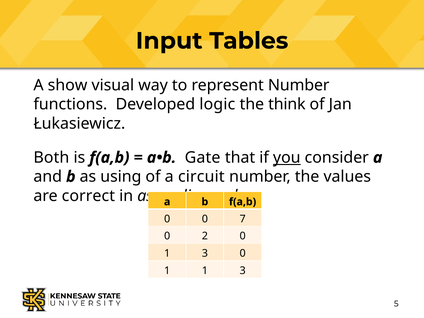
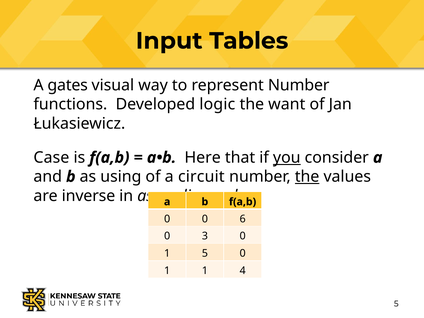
show: show -> gates (68, 85)
think: think -> want (287, 104)
Both: Both -> Case (51, 158)
Gate: Gate -> Here (203, 158)
the underline: none -> present (307, 177)
correct: correct -> inverse (88, 196)
7: 7 -> 6 (243, 219)
2: 2 -> 3 (205, 236)
3: 3 -> 5 (205, 253)
1 1 3: 3 -> 4 (243, 271)
